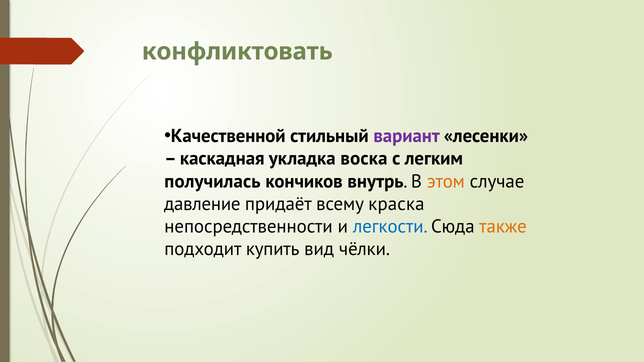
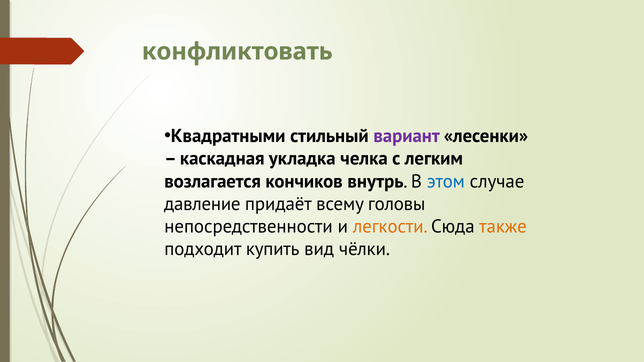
Качественной: Качественной -> Квадратными (228, 136)
воска: воска -> челка (364, 159)
получилась: получилась -> возлагается (213, 181)
этом colour: orange -> blue (446, 181)
краска: краска -> головы (397, 204)
легкости colour: blue -> orange (390, 227)
